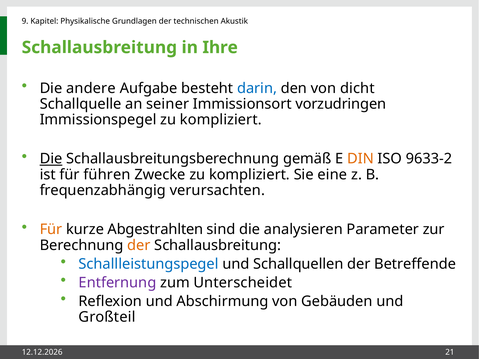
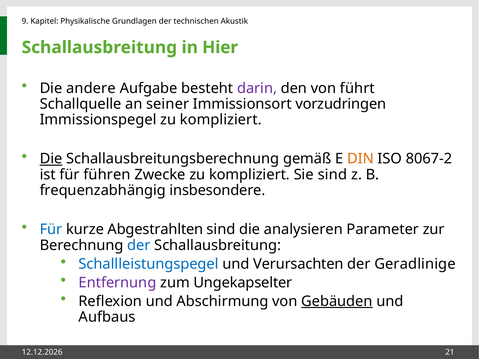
Ihre: Ihre -> Hier (220, 47)
darin colour: blue -> purple (257, 88)
dicht: dicht -> führt (357, 88)
9633-2: 9633-2 -> 8067-2 (429, 159)
Sie eine: eine -> sind (332, 175)
verursachten: verursachten -> insbesondere (217, 191)
Für colour: orange -> blue (51, 230)
der colour: orange -> blue (139, 245)
Schallquellen: Schallquellen -> Verursachten (298, 264)
Betreffende: Betreffende -> Geradlinige (415, 264)
Unterscheidet: Unterscheidet -> Ungekapselter (243, 283)
Gebäuden underline: none -> present (337, 301)
Großteil: Großteil -> Aufbaus (107, 317)
